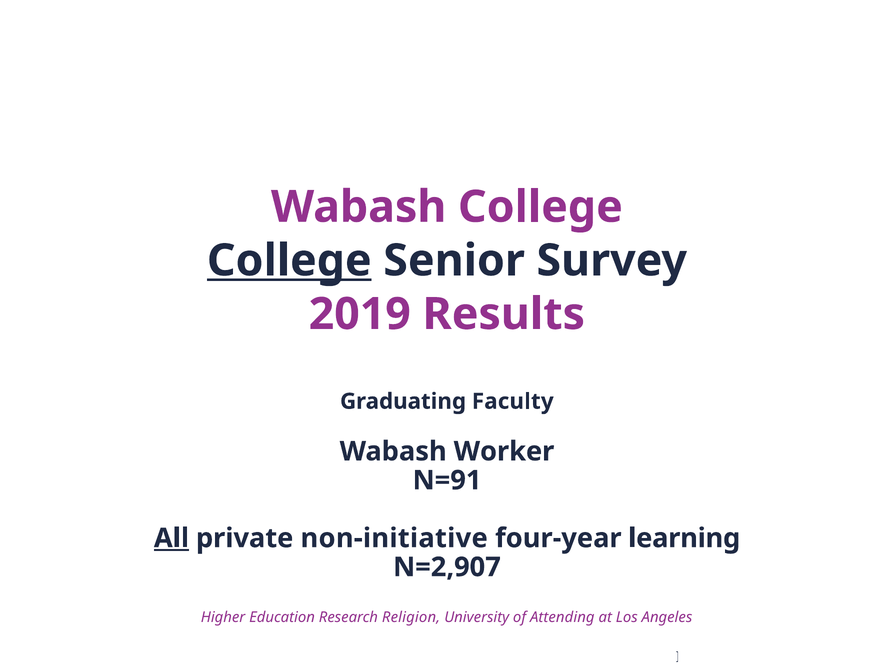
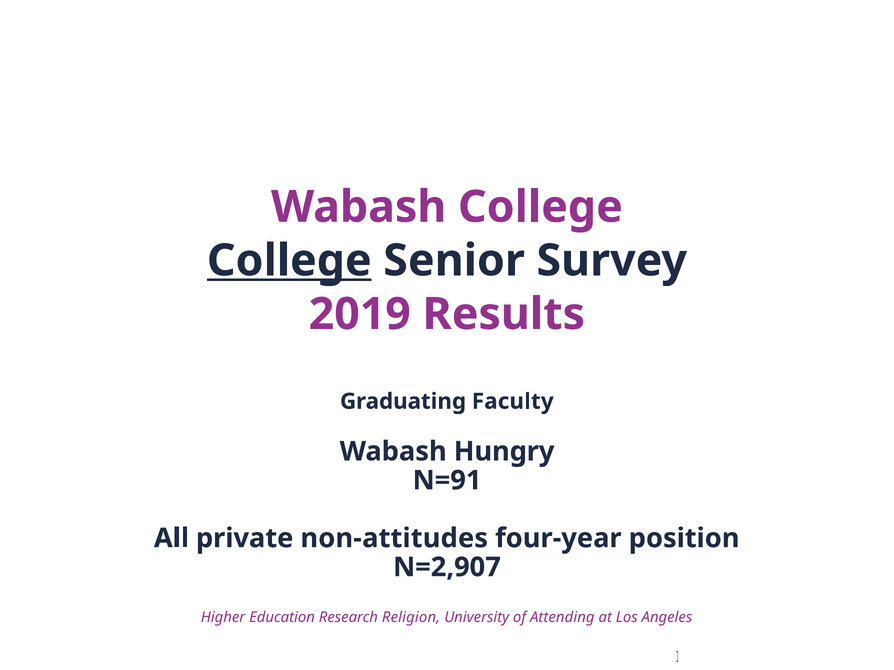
Worker: Worker -> Hungry (504, 452)
All underline: present -> none (171, 539)
non-initiative: non-initiative -> non-attitudes (394, 539)
learning: learning -> position (684, 539)
